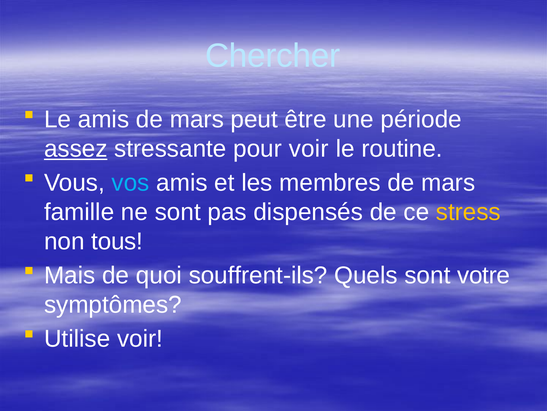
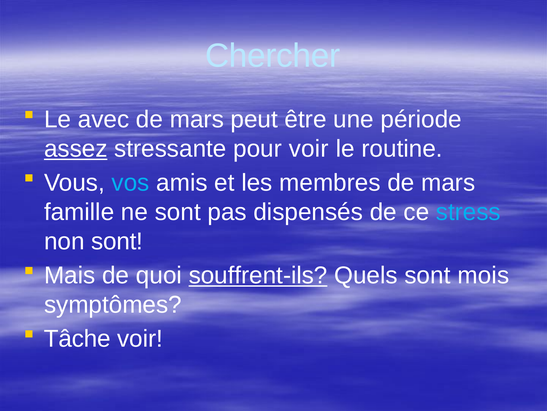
Le amis: amis -> avec (104, 119)
stress colour: yellow -> light blue (468, 212)
non tous: tous -> sont (117, 241)
souffrent-ils underline: none -> present (258, 275)
votre: votre -> mois (483, 275)
Utilise: Utilise -> Tâche (77, 338)
